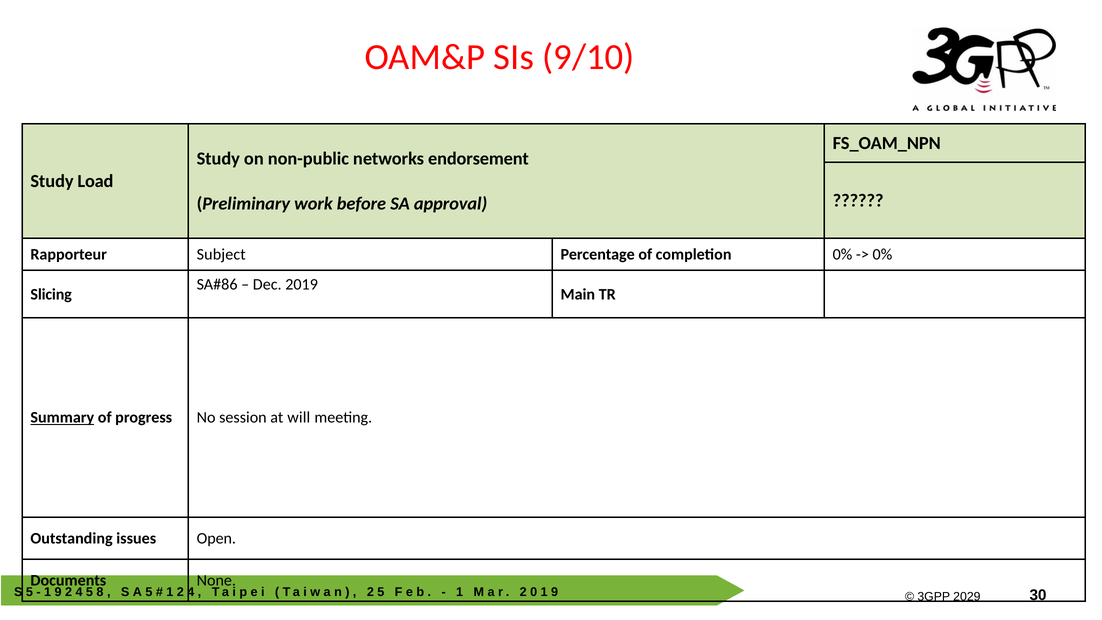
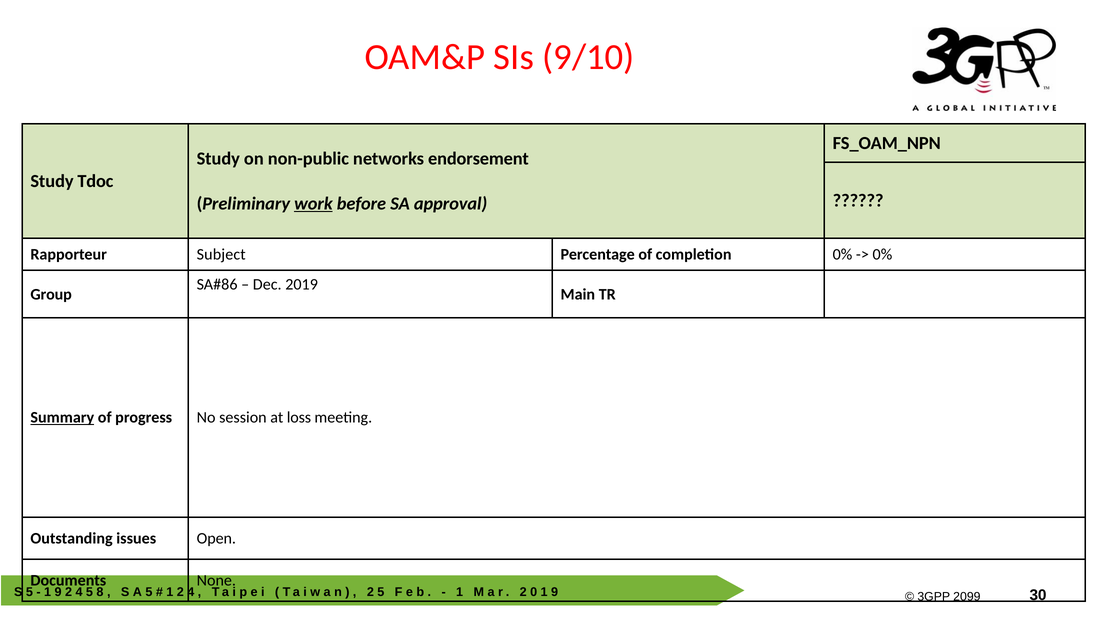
Load: Load -> Tdoc (95, 181)
work underline: none -> present (313, 203)
Slicing: Slicing -> Group (51, 294)
will: will -> loss (299, 418)
2029: 2029 -> 2099 (967, 596)
